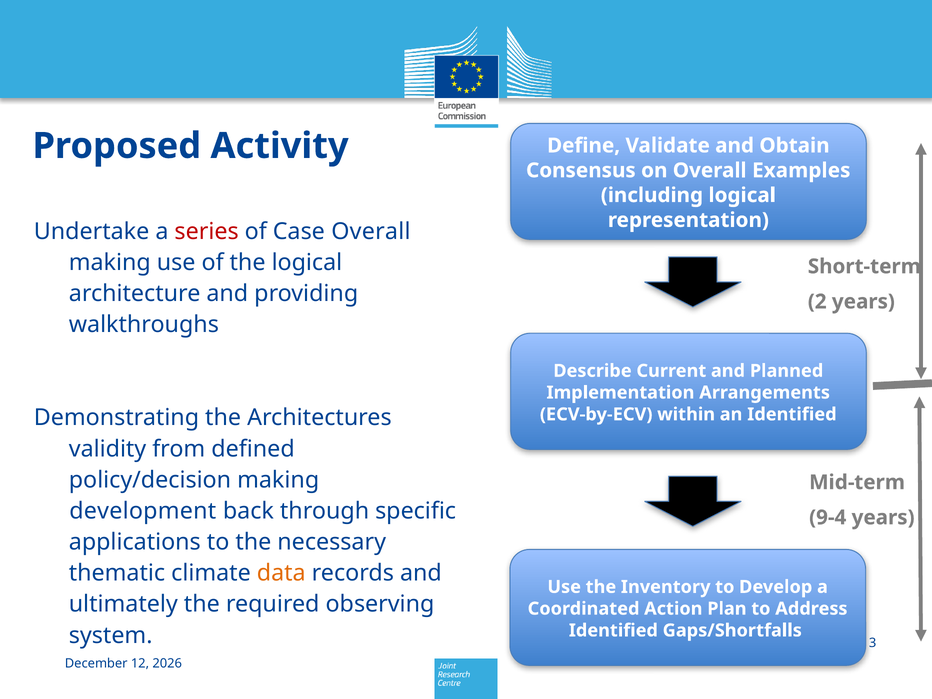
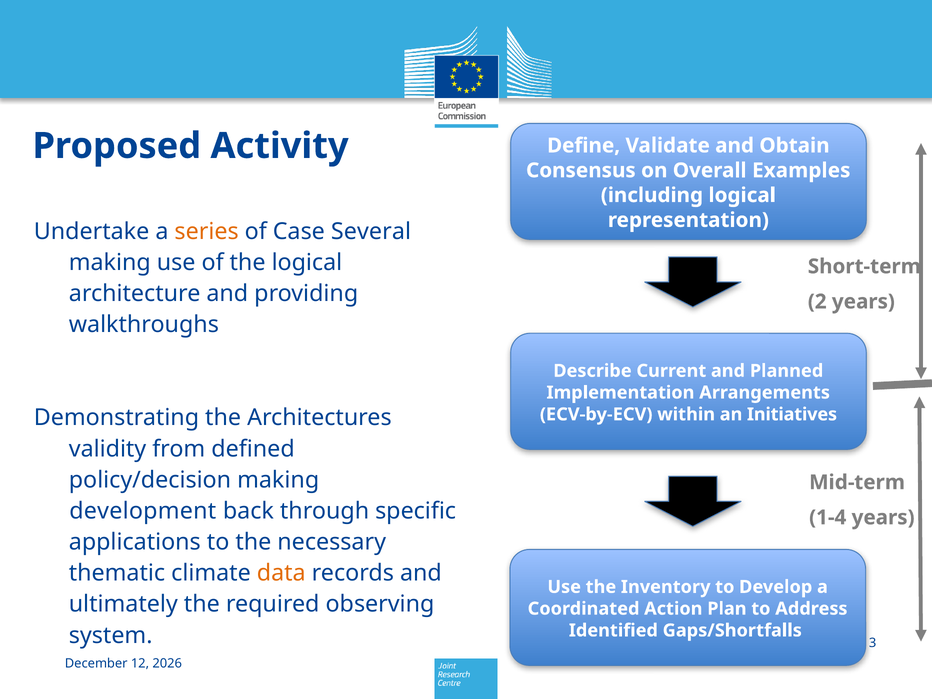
series colour: red -> orange (207, 231)
Case Overall: Overall -> Several (371, 231)
an Identified: Identified -> Initiatives (792, 414)
9-4: 9-4 -> 1-4 (828, 518)
